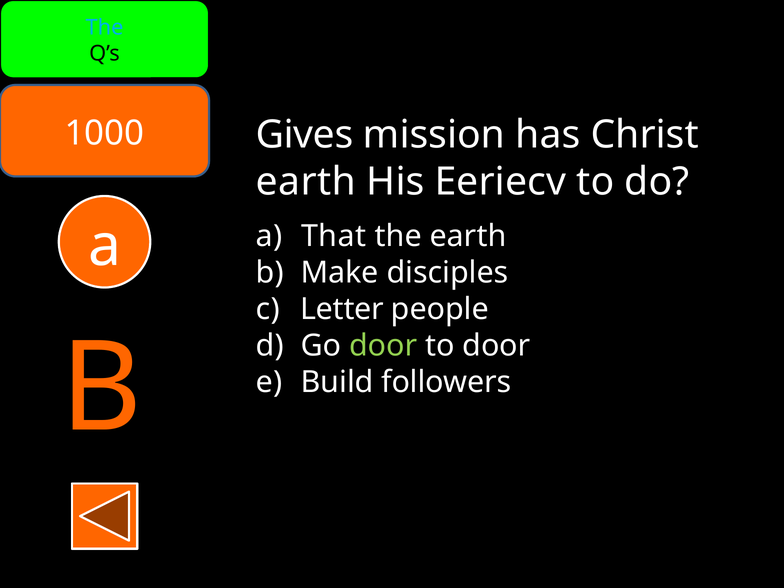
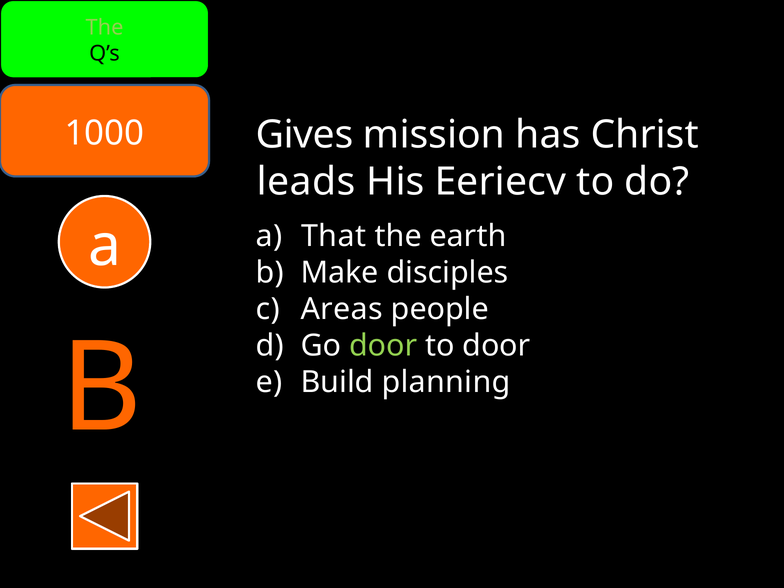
The colour: light blue -> light green (104, 28)
earth: earth -> leads (306, 182)
Letter: Letter -> Areas (342, 309)
followers: followers -> planning (446, 382)
